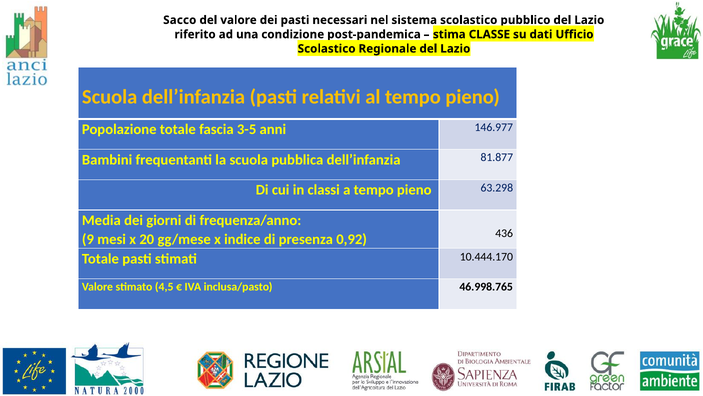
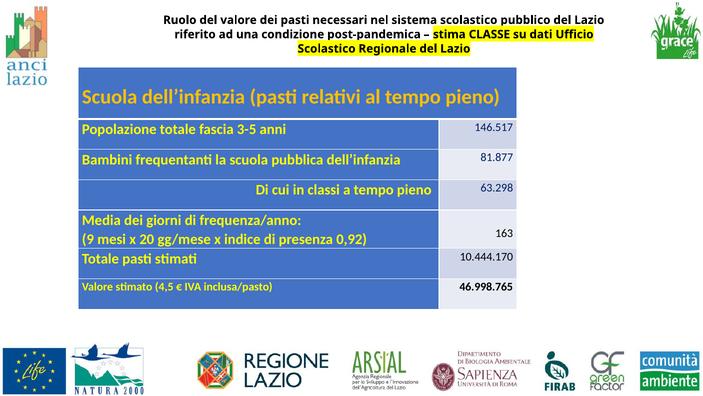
Sacco: Sacco -> Ruolo (180, 20)
146.977: 146.977 -> 146.517 (494, 127)
436: 436 -> 163 (504, 233)
